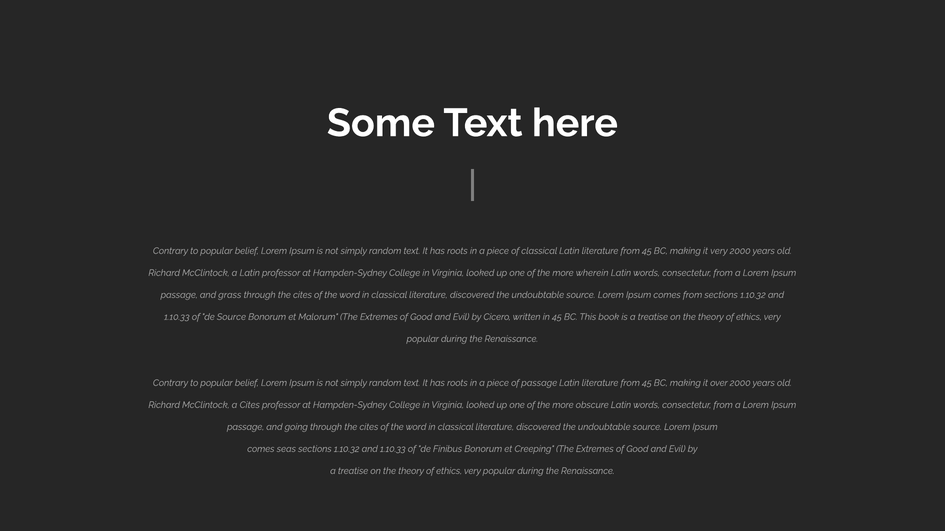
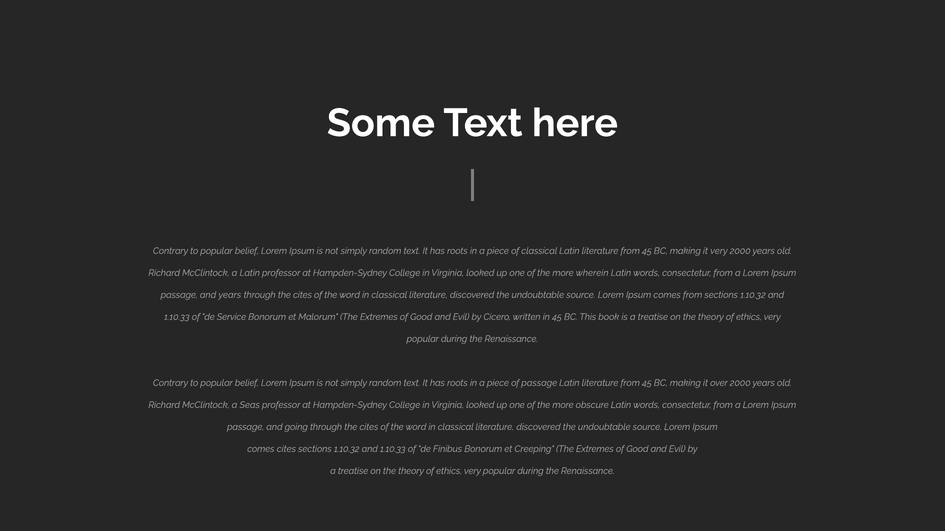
and grass: grass -> years (230, 295)
de Source: Source -> Service (232, 317)
a Cites: Cites -> Seas (250, 405)
comes seas: seas -> cites (286, 449)
